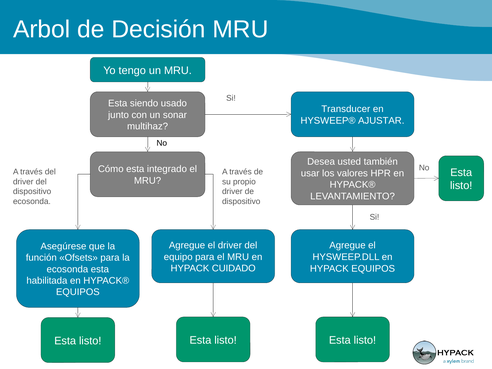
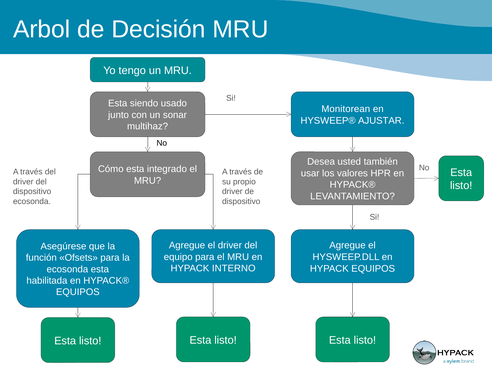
Transducer: Transducer -> Monitorean (346, 109)
CUIDADO: CUIDADO -> INTERNO (234, 268)
